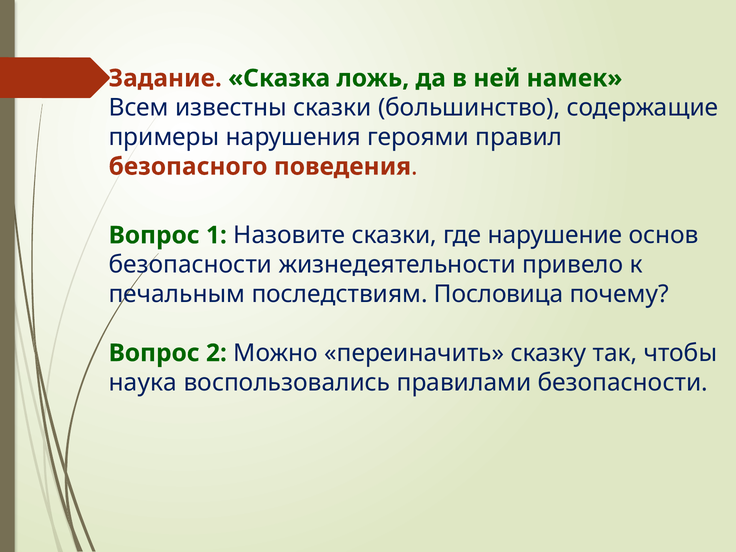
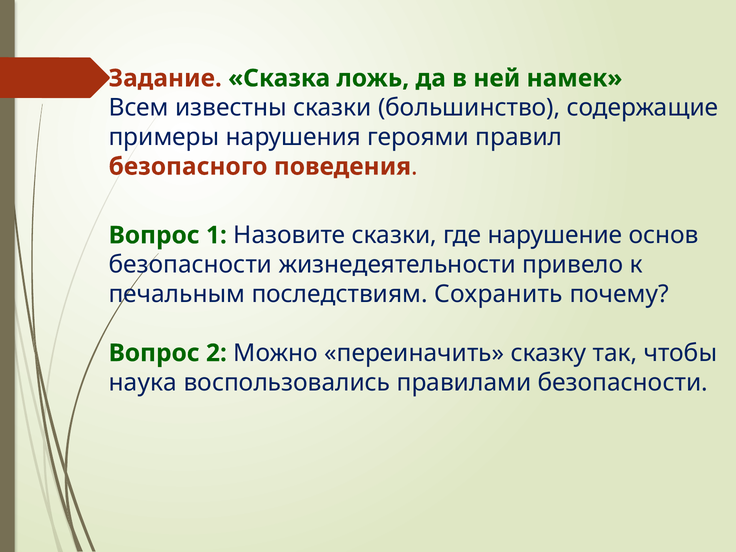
Пословица: Пословица -> Сохранить (498, 294)
